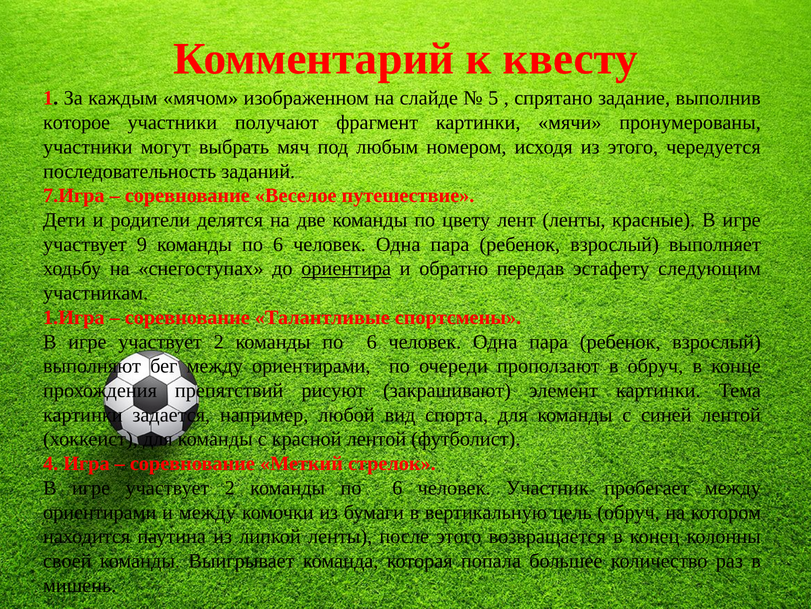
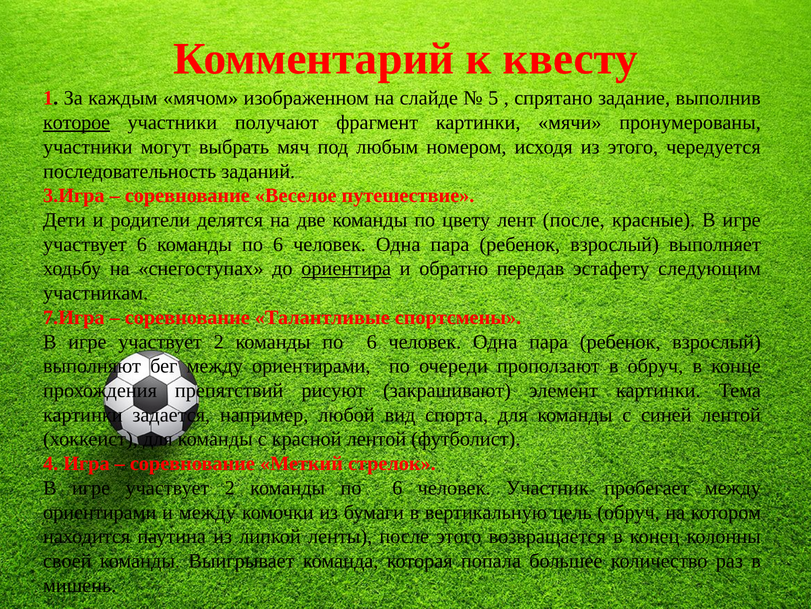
которое underline: none -> present (77, 122)
7.Игра: 7.Игра -> 3.Игра (74, 195)
лент ленты: ленты -> после (574, 220)
участвует 9: 9 -> 6 (142, 244)
1.Игра: 1.Игра -> 7.Игра (74, 317)
